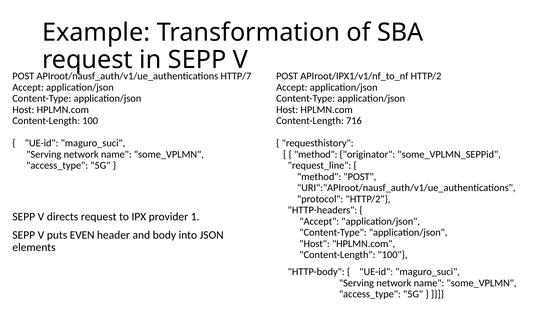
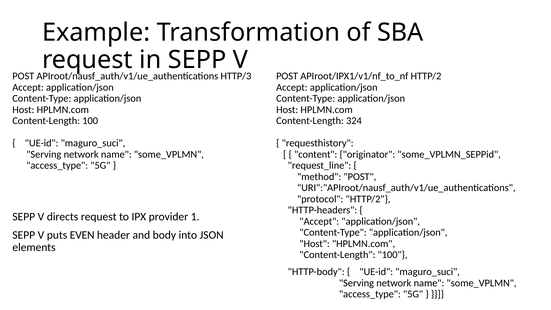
HTTP/7: HTTP/7 -> HTTP/3 (236, 76)
716: 716 -> 324 (354, 121)
method: method -> content (316, 154)
